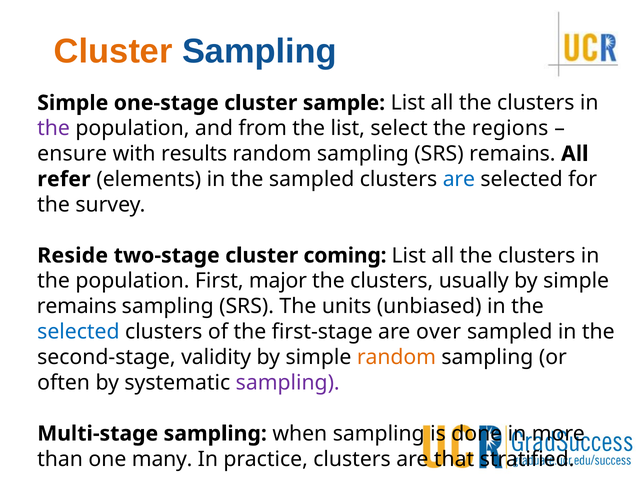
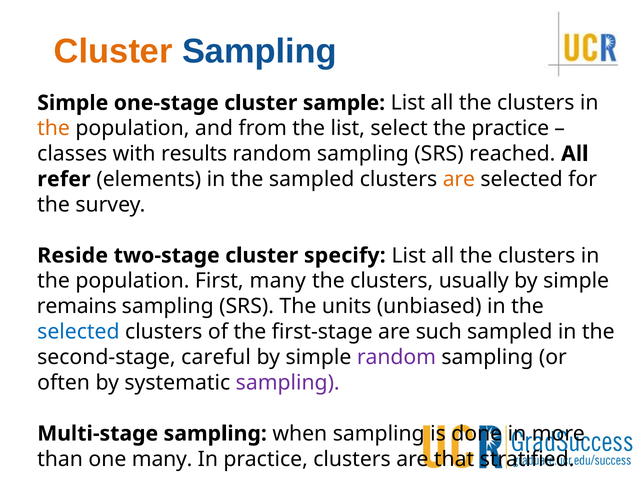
the colour: purple -> orange (54, 128)
the regions: regions -> practice (510, 128)
ensure: ensure -> classes (72, 154)
SRS remains: remains -> reached (512, 154)
are colour: blue -> orange (459, 179)
coming: coming -> specify (345, 256)
First major: major -> many (278, 281)
over: over -> such (439, 332)
validity: validity -> careful (216, 357)
random colour: orange -> purple (396, 357)
